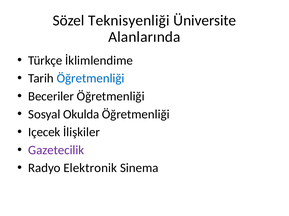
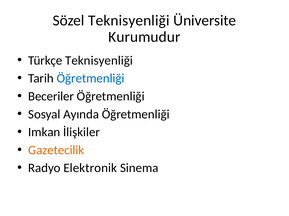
Alanlarında: Alanlarında -> Kurumudur (144, 37)
Türkçe İklimlendime: İklimlendime -> Teknisyenliği (99, 61)
Okulda: Okulda -> Ayında (81, 115)
Içecek: Içecek -> Imkan (44, 133)
Gazetecilik colour: purple -> orange (56, 151)
